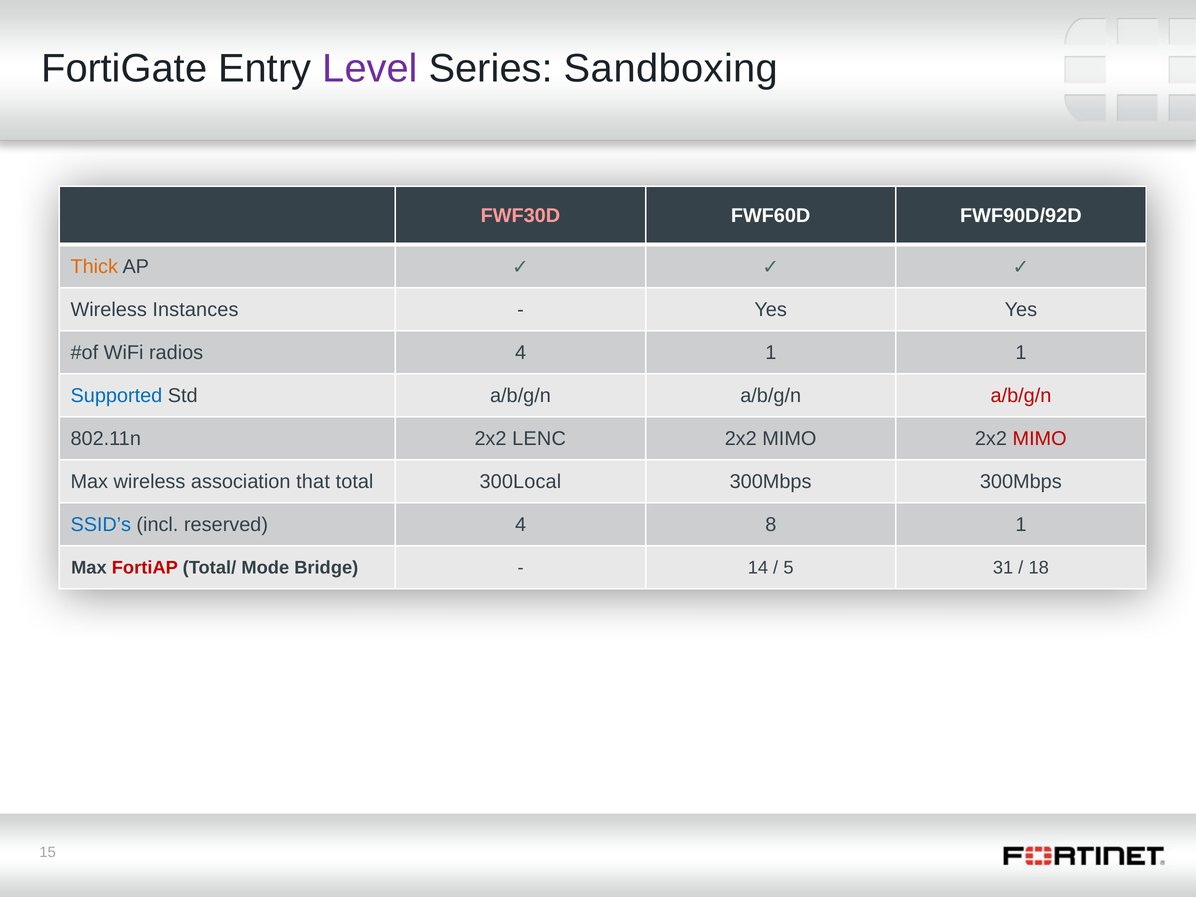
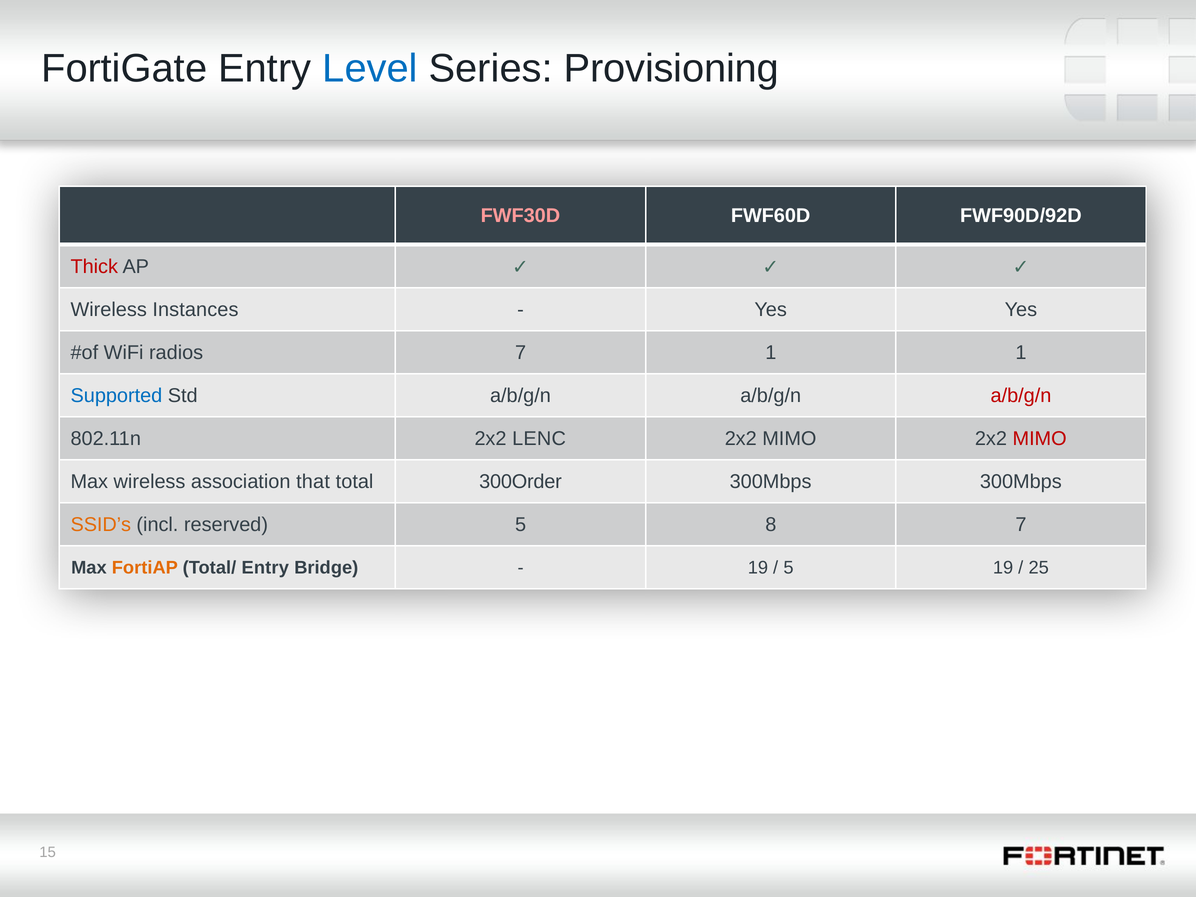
Level colour: purple -> blue (370, 69)
Sandboxing: Sandboxing -> Provisioning (671, 69)
Thick colour: orange -> red (94, 266)
radios 4: 4 -> 7 (521, 353)
300Local: 300Local -> 300Order (521, 482)
SSID’s colour: blue -> orange (101, 525)
reserved 4: 4 -> 5 (521, 525)
8 1: 1 -> 7 (1021, 525)
FortiAP colour: red -> orange (145, 568)
Total/ Mode: Mode -> Entry (265, 568)
14: 14 -> 19 (758, 568)
5 31: 31 -> 19 (1003, 568)
18: 18 -> 25 (1039, 568)
